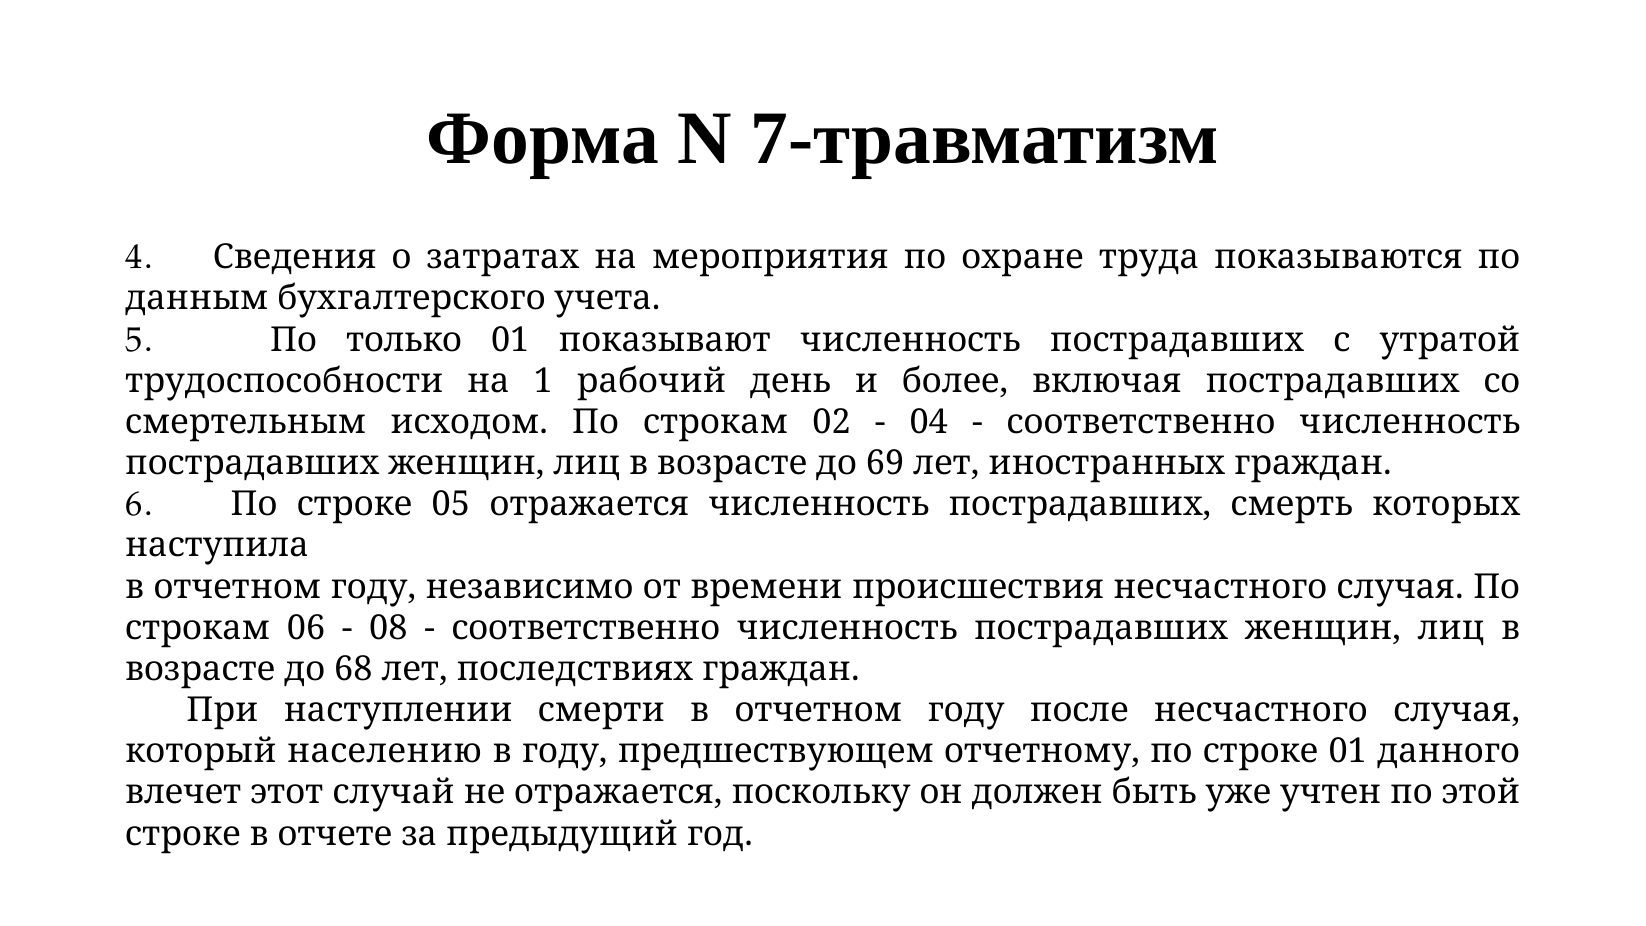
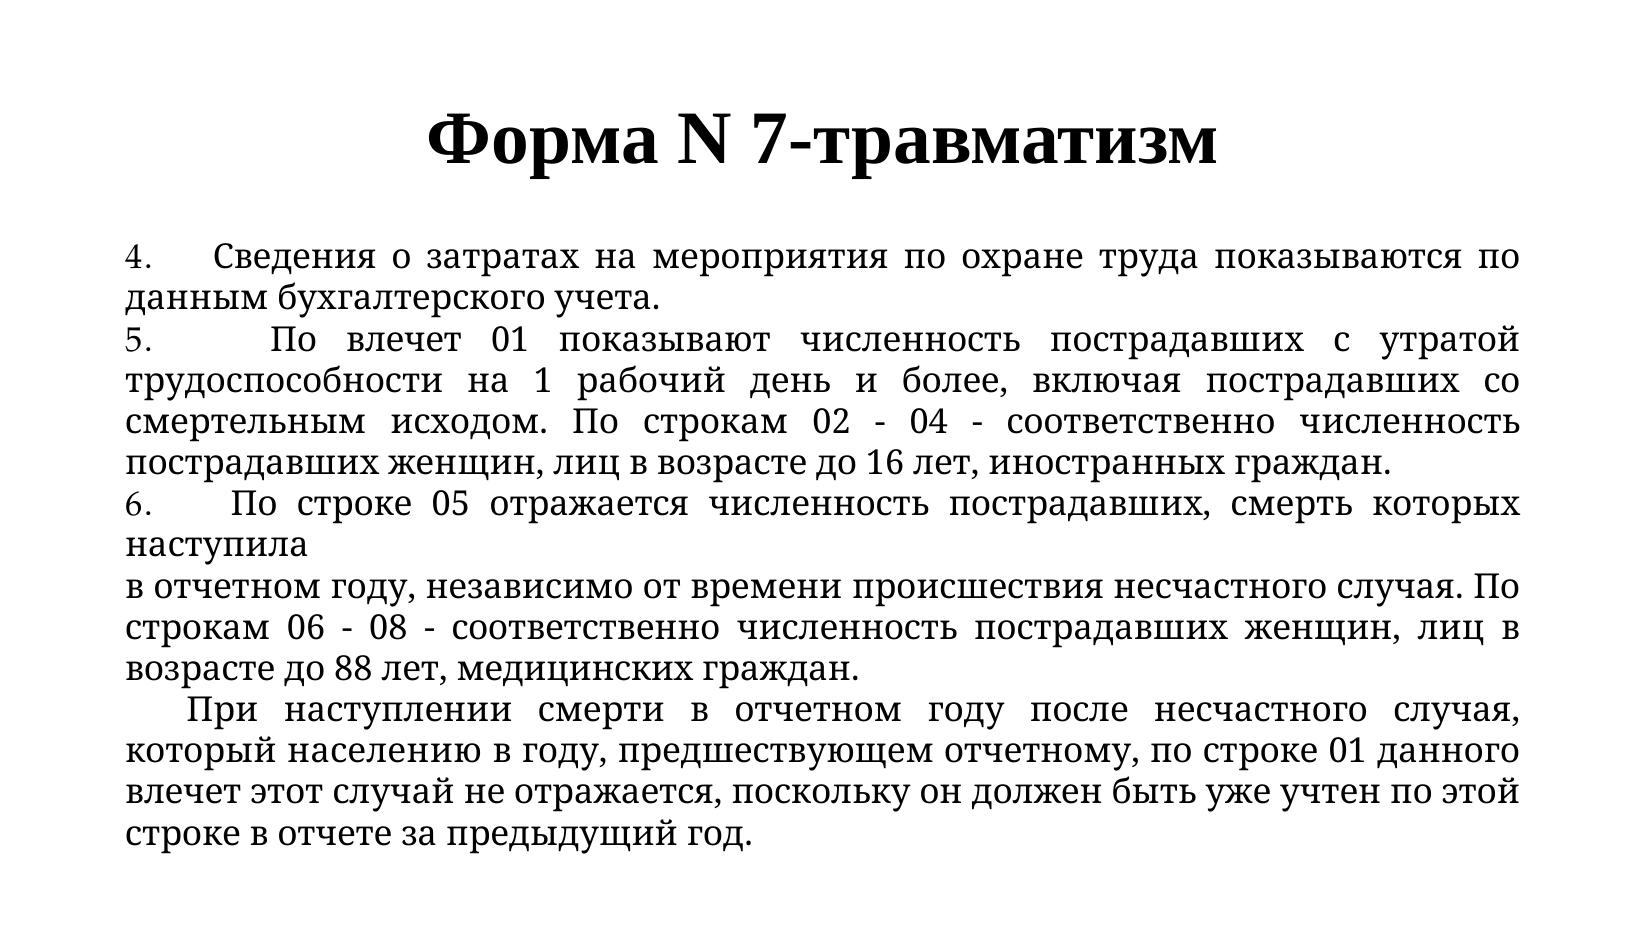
По только: только -> влечет (404, 340)
69: 69 -> 16 (885, 463)
68: 68 -> 88 (353, 669)
последствиях: последствиях -> медицинских (575, 669)
